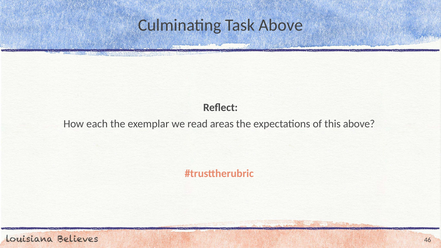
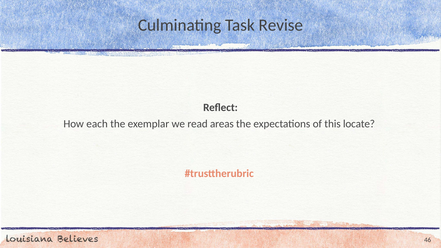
Task Above: Above -> Revise (281, 25)
this above: above -> locate (359, 124)
